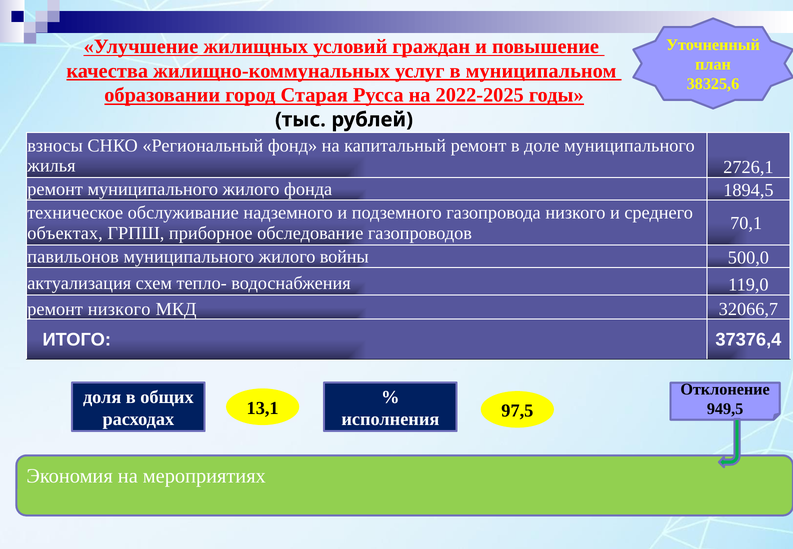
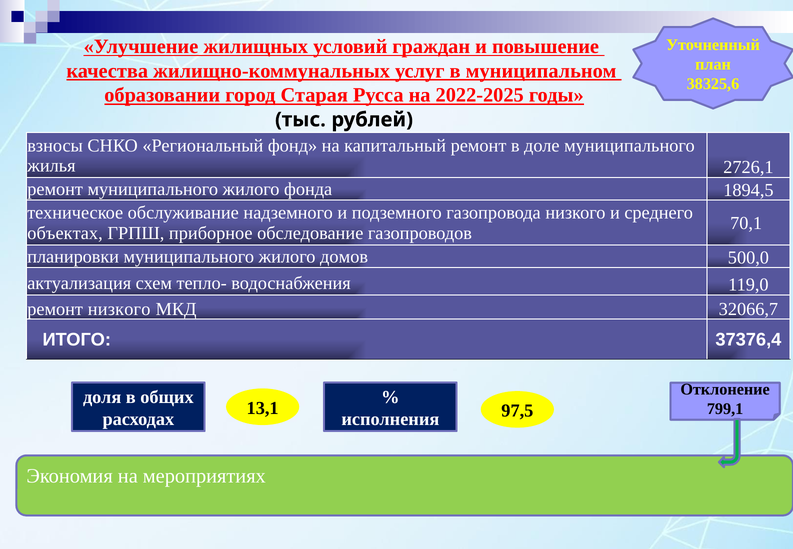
павильонов: павильонов -> планировки (73, 257)
войны: войны -> домов (344, 257)
949,5: 949,5 -> 799,1 (725, 409)
